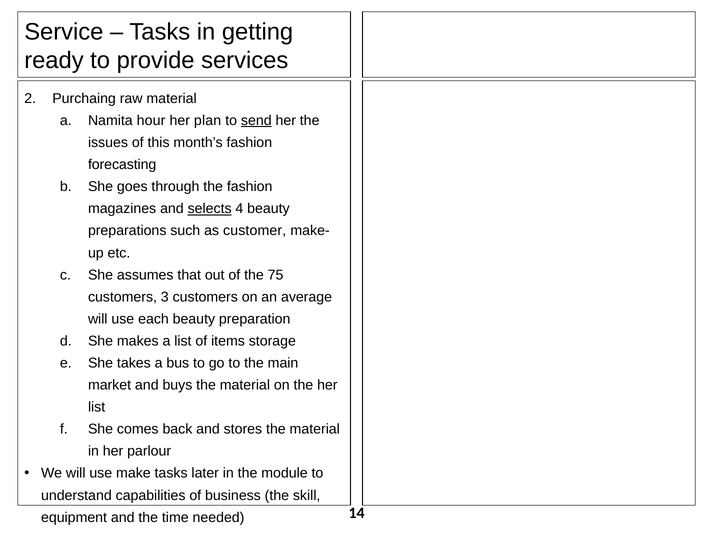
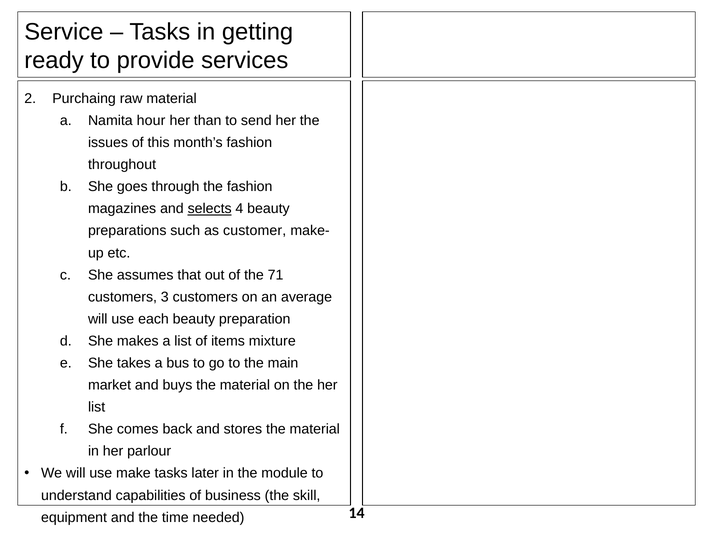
plan: plan -> than (208, 120)
send underline: present -> none (256, 120)
forecasting: forecasting -> throughout (122, 165)
75: 75 -> 71 (276, 275)
storage: storage -> mixture (272, 341)
